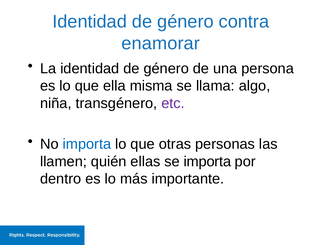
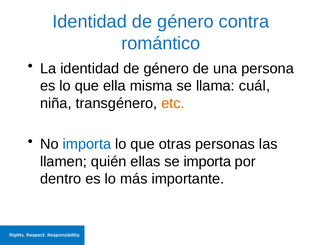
enamorar: enamorar -> romántico (161, 44)
algo: algo -> cuál (254, 86)
etc colour: purple -> orange (173, 103)
